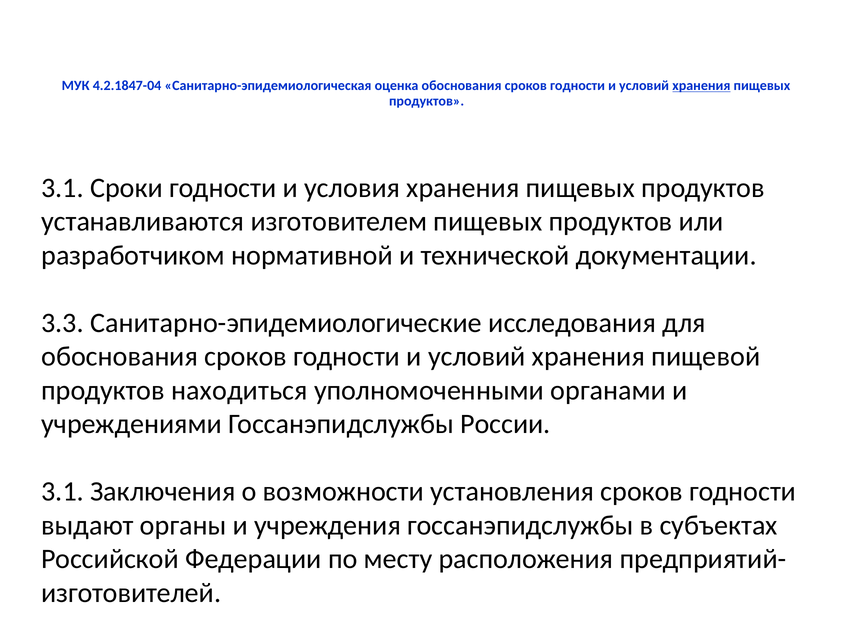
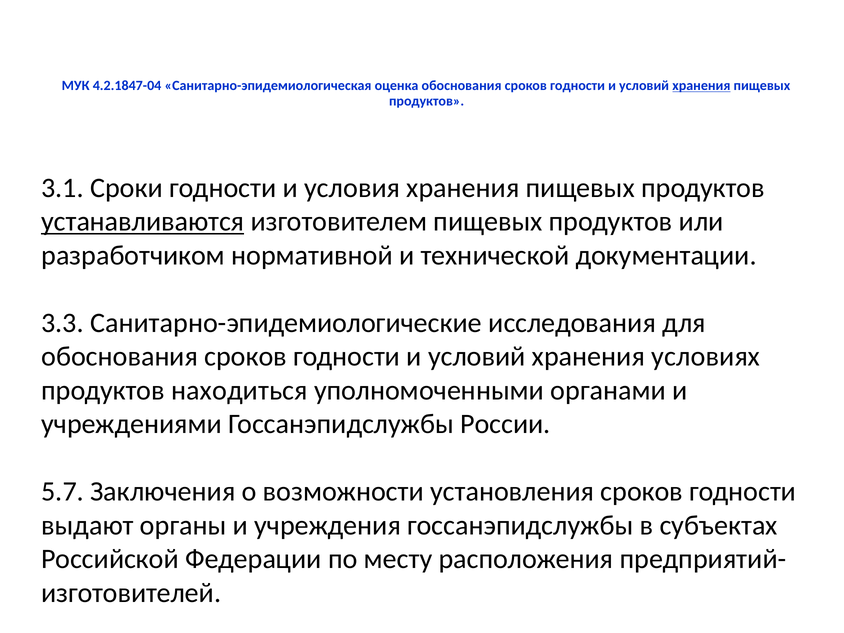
устанавливаются underline: none -> present (143, 222)
пищевой: пищевой -> условиях (706, 357)
3.1: 3.1 -> 5.7 (63, 492)
